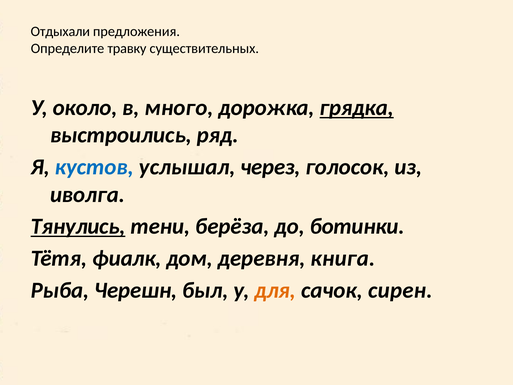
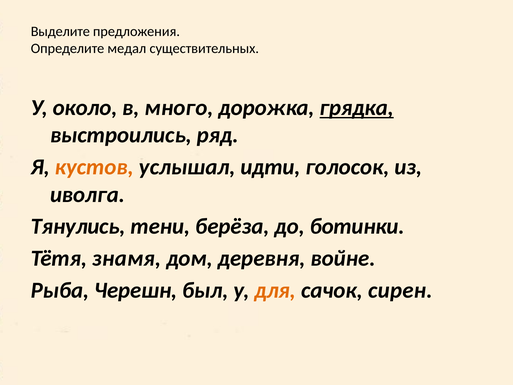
Отдыхали: Отдыхали -> Выделите (60, 31)
травку: травку -> медал (127, 48)
кустов colour: blue -> orange (94, 167)
через: через -> идти (270, 167)
Тянулись underline: present -> none (78, 226)
фиалк: фиалк -> знамя (127, 258)
книга: книга -> войне (343, 258)
